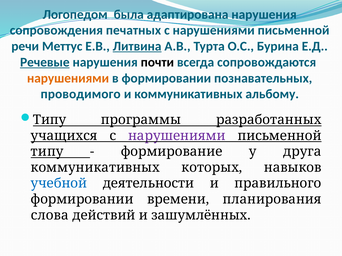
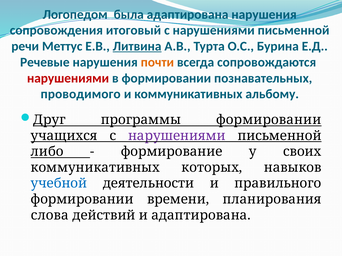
печатных: печатных -> итоговый (134, 30)
Речевые underline: present -> none (45, 62)
почти colour: black -> orange (157, 62)
нарушениями colour: orange -> red (68, 78)
Типу: Типу -> Друг (49, 120)
программы разработанных: разработанных -> формировании (269, 120)
типу: типу -> либо (47, 152)
друга: друга -> своих (302, 152)
и зашумлённых: зашумлённых -> адаптирована (201, 216)
